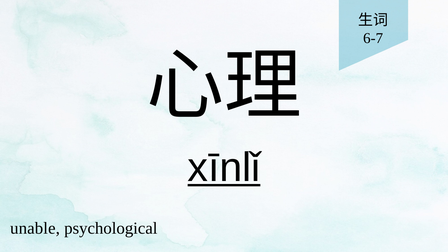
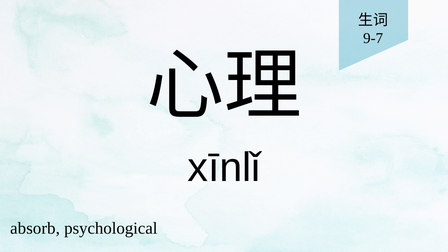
6-7: 6-7 -> 9-7 (373, 38)
xīnlǐ underline: present -> none (224, 167)
unable: unable -> absorb (35, 228)
